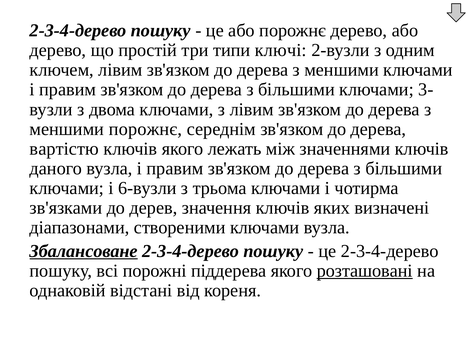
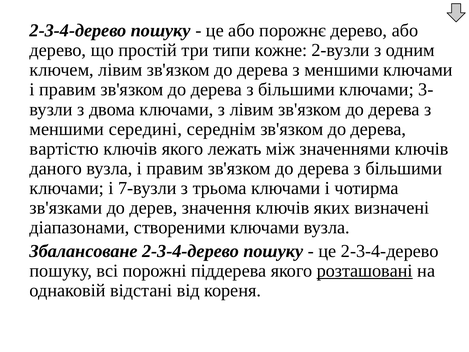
ключі: ключі -> кожне (281, 50)
меншими порожнє: порожнє -> середині (145, 129)
6-вузли: 6-вузли -> 7-вузли (147, 188)
Збалансоване underline: present -> none (84, 251)
